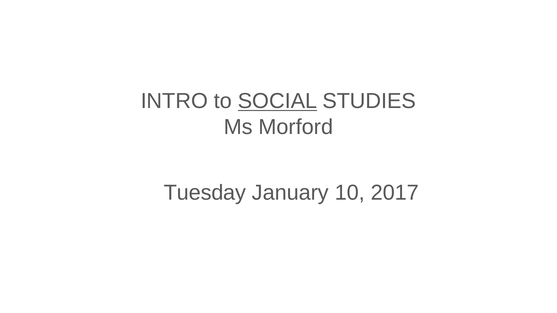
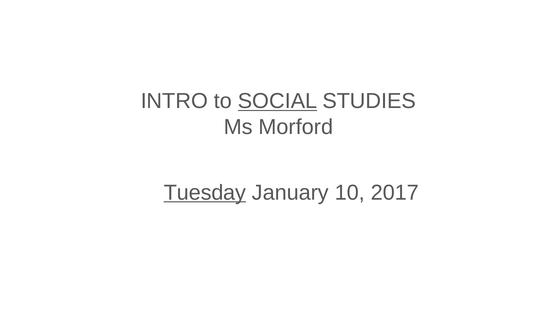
Tuesday underline: none -> present (205, 193)
